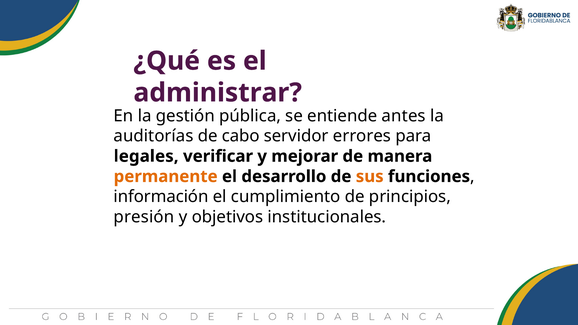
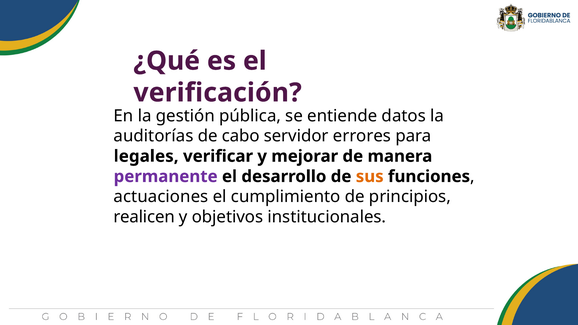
administrar: administrar -> verificación (218, 93)
antes: antes -> datos (404, 116)
permanente colour: orange -> purple (166, 177)
información: información -> actuaciones (161, 197)
presión: presión -> realicen (144, 217)
